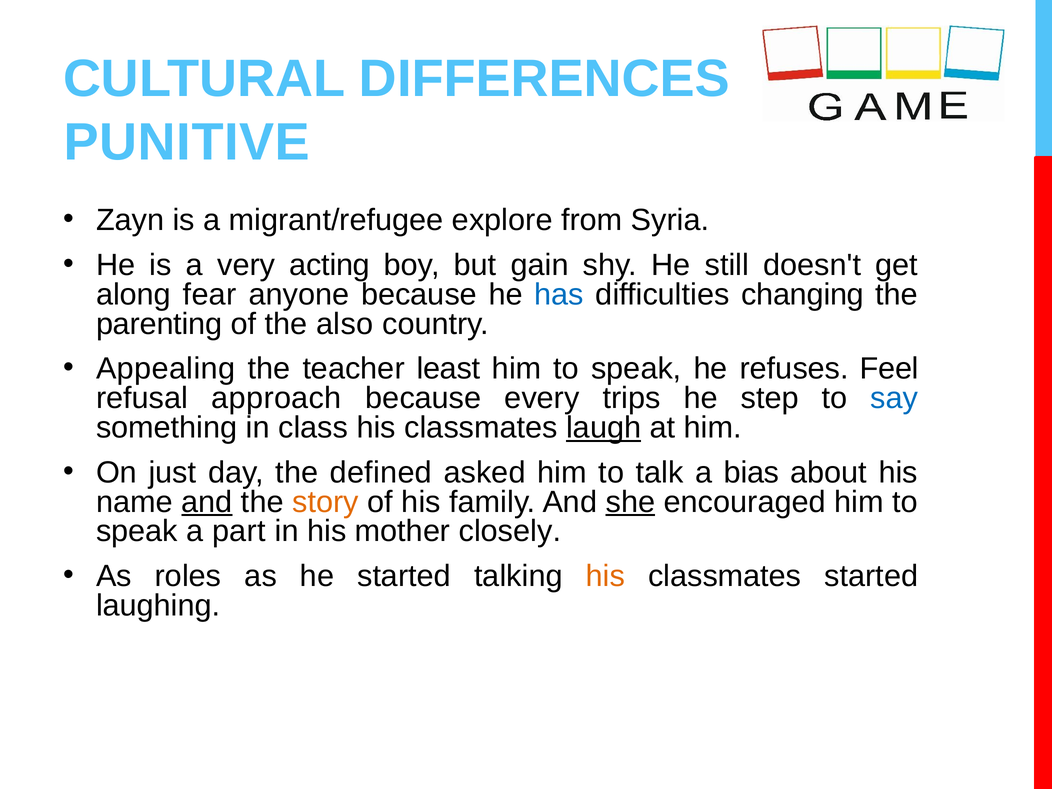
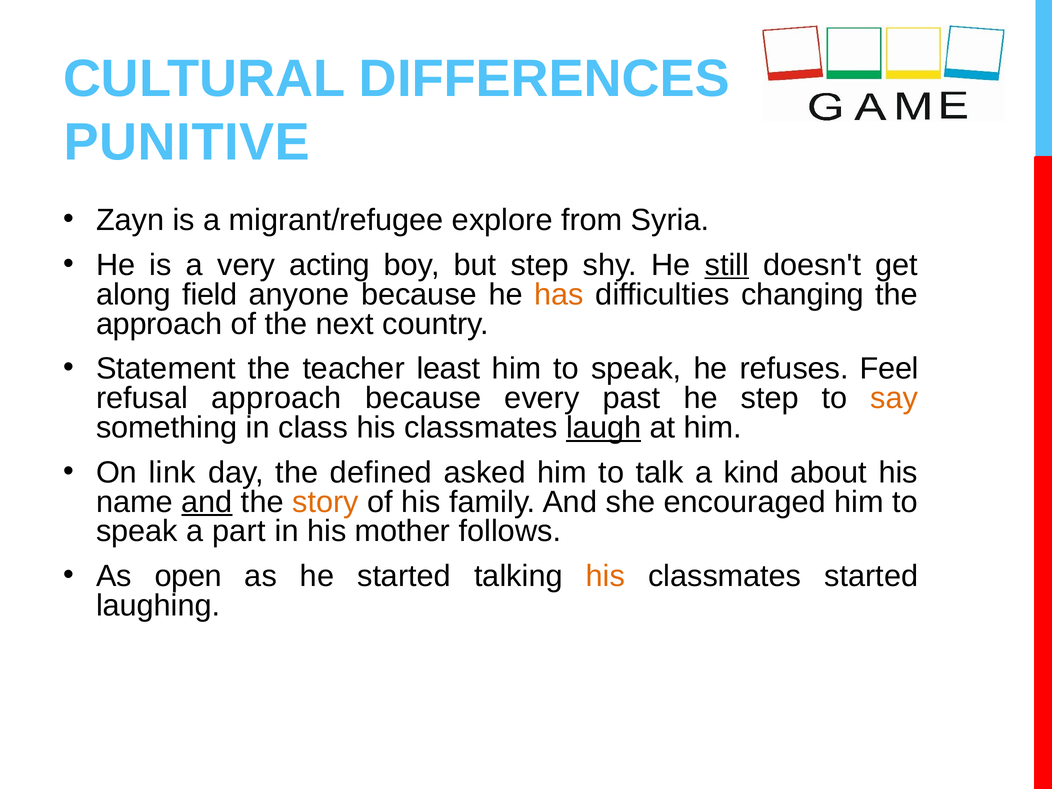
but gain: gain -> step (540, 265)
still underline: none -> present (727, 265)
fear: fear -> field (210, 295)
has colour: blue -> orange (559, 295)
parenting: parenting -> approach (159, 324)
also: also -> next (345, 324)
Appealing: Appealing -> Statement (166, 369)
trips: trips -> past (631, 398)
say colour: blue -> orange (894, 398)
just: just -> link (172, 472)
bias: bias -> kind (751, 472)
she underline: present -> none (630, 502)
closely: closely -> follows (510, 531)
roles: roles -> open (188, 576)
